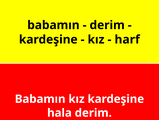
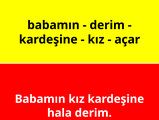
harf: harf -> açar (127, 39)
